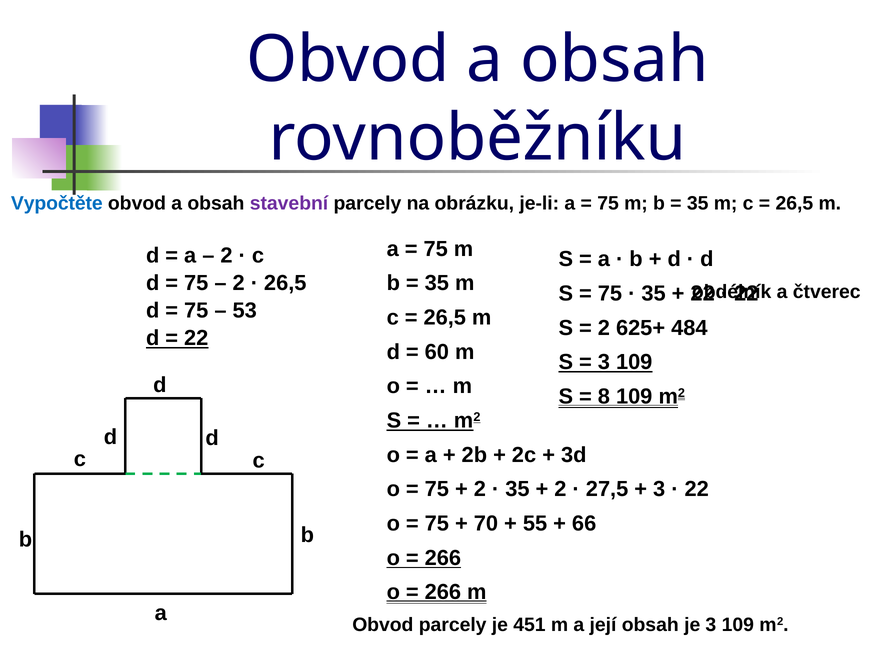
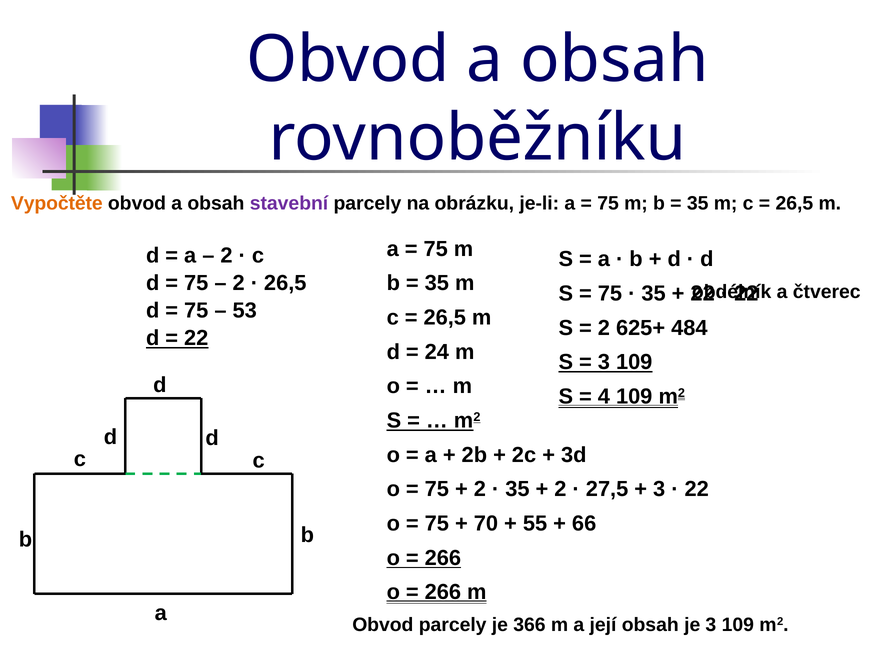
Vypočtěte colour: blue -> orange (57, 204)
60: 60 -> 24 (437, 352)
8: 8 -> 4 (604, 397)
451: 451 -> 366 (529, 626)
